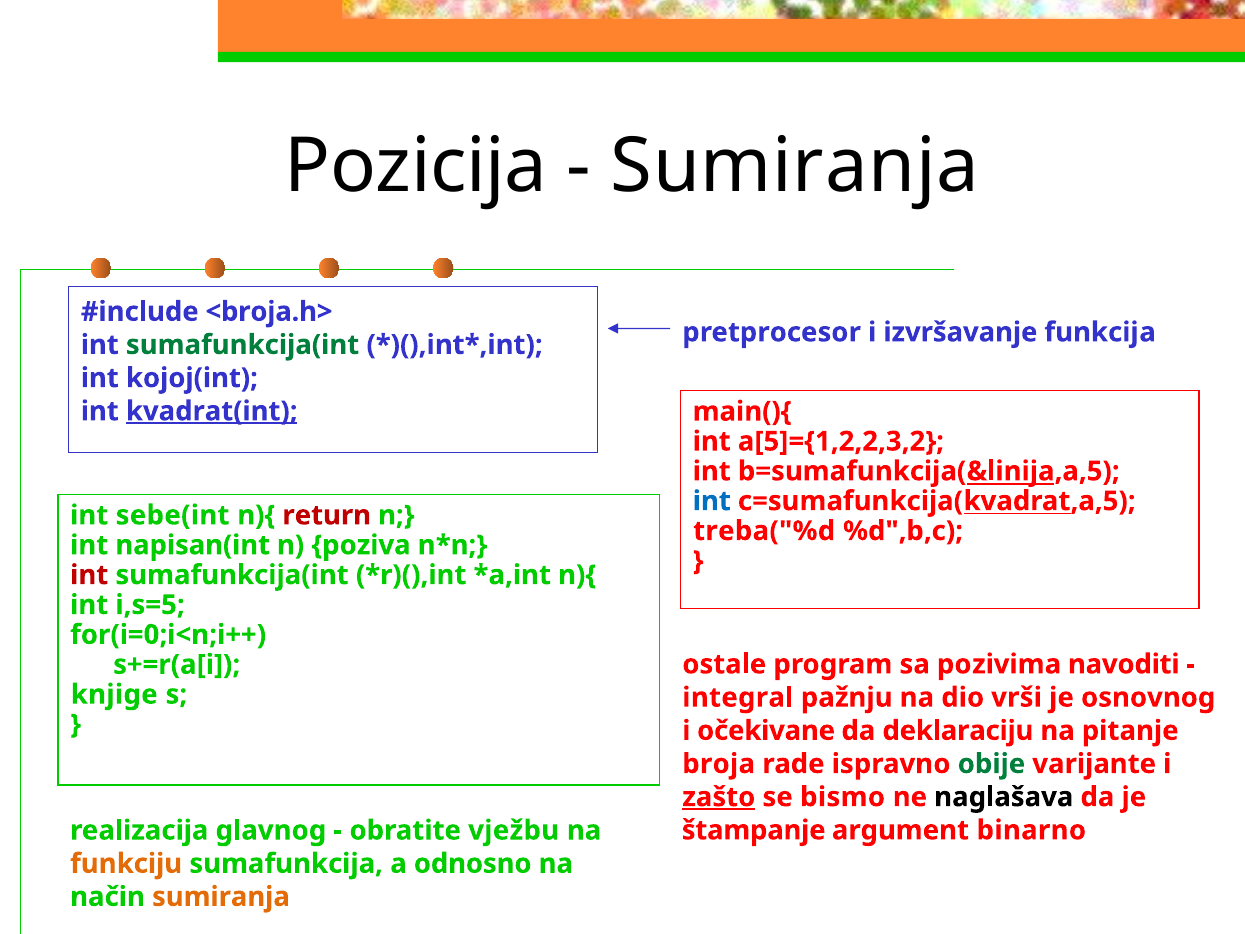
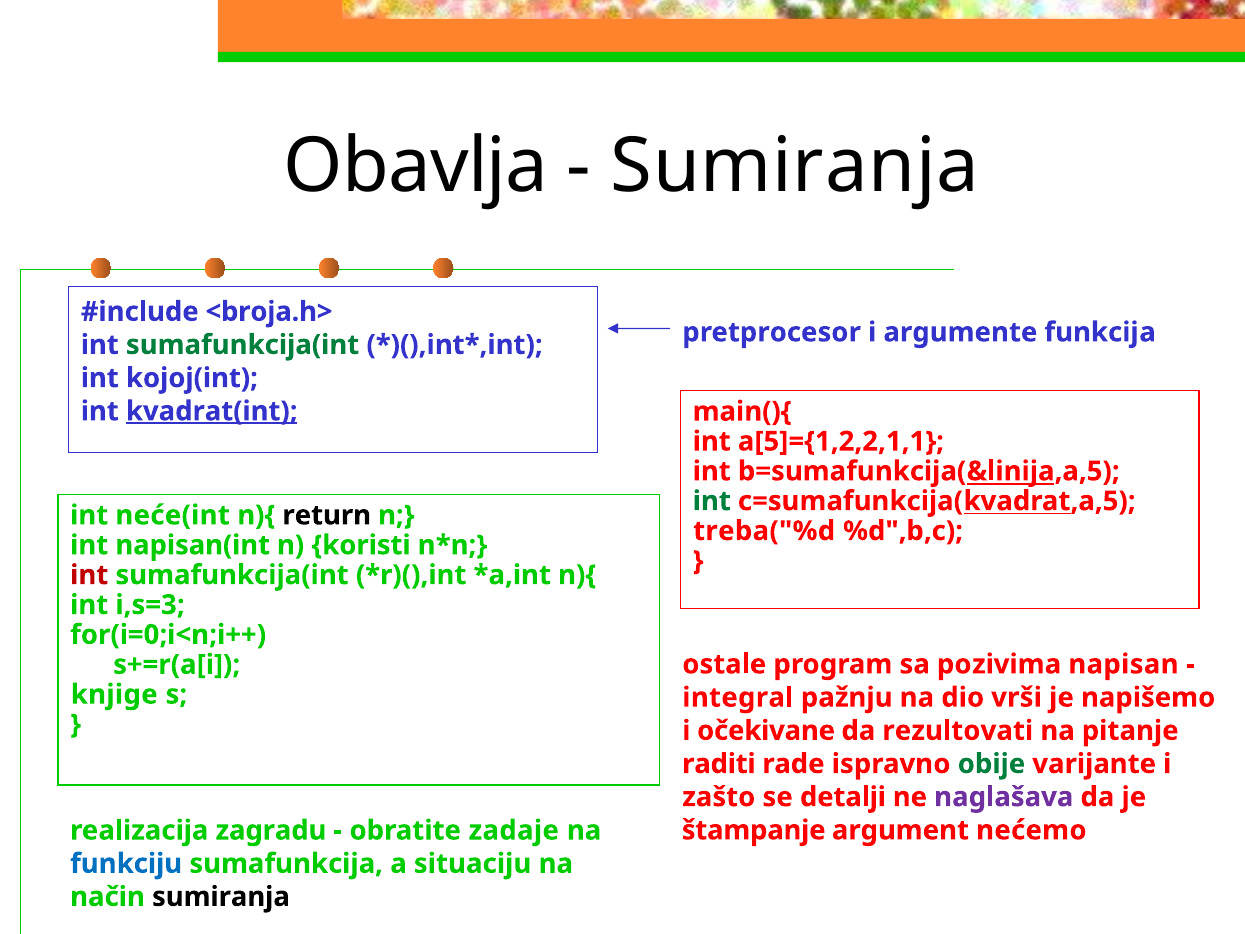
Pozicija: Pozicija -> Obavlja (416, 166)
izvršavanje: izvršavanje -> argumente (960, 332)
a[5]={1,2,2,3,2: a[5]={1,2,2,3,2 -> a[5]={1,2,2,1,1 (841, 441)
int colour: blue -> green (712, 501)
sebe(int: sebe(int -> neće(int (173, 515)
return colour: red -> black (327, 515)
poziva: poziva -> koristi (361, 545)
i,s=5: i,s=5 -> i,s=3 (150, 605)
navoditi: navoditi -> napisan (1123, 664)
osnovnog: osnovnog -> napišemo (1148, 697)
deklaraciju: deklaraciju -> rezultovati (958, 731)
broja: broja -> raditi (719, 764)
zašto underline: present -> none (719, 797)
bismo: bismo -> detalji (843, 797)
naglašava colour: black -> purple (1004, 797)
glavnog: glavnog -> zagradu (271, 830)
vježbu: vježbu -> zadaje (514, 830)
binarno: binarno -> nećemo (1031, 830)
funkciju colour: orange -> blue (126, 863)
odnosno: odnosno -> situaciju (473, 863)
sumiranja colour: orange -> black (221, 897)
